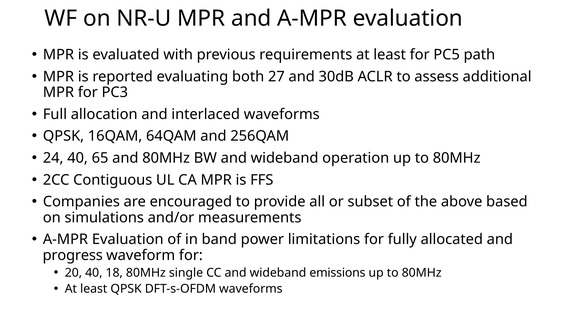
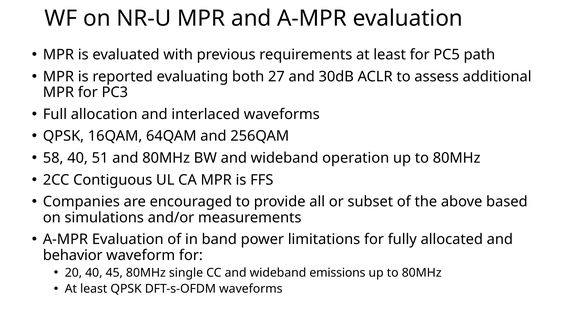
24: 24 -> 58 (53, 158)
65: 65 -> 51 (100, 158)
progress: progress -> behavior (73, 255)
18: 18 -> 45 (114, 273)
